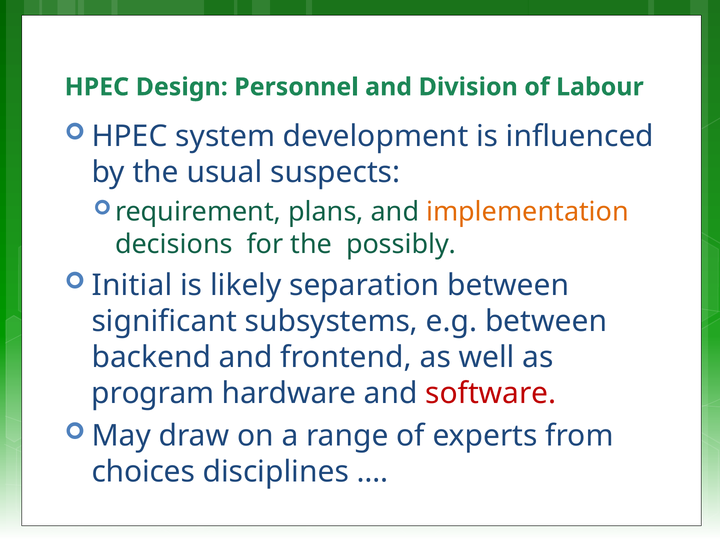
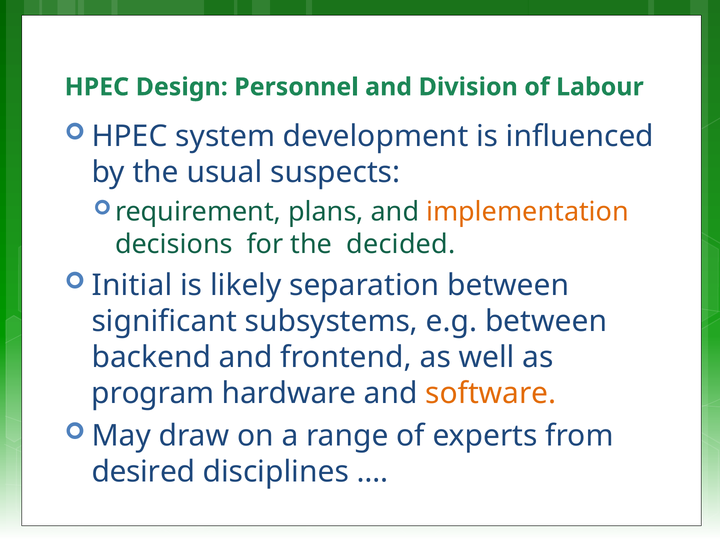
possibly: possibly -> decided (401, 244)
software colour: red -> orange (491, 393)
choices: choices -> desired (143, 472)
